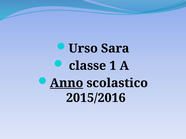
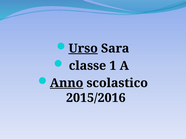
Urso underline: none -> present (83, 49)
